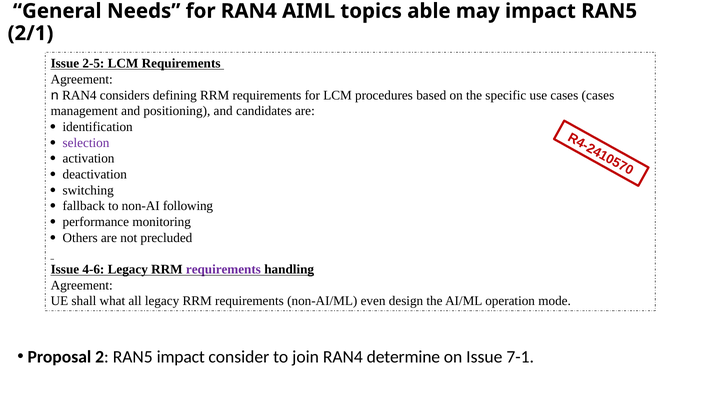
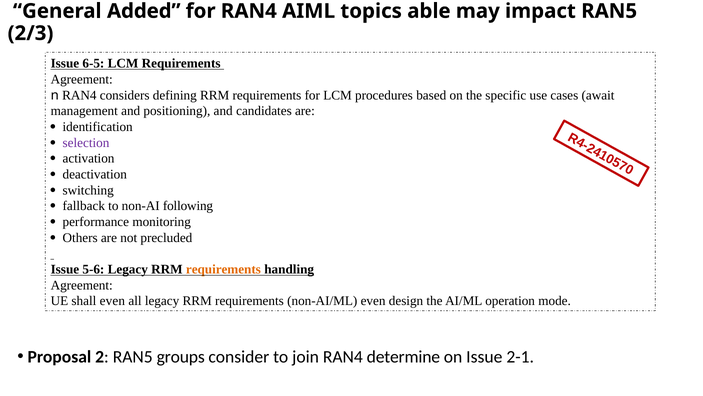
Needs: Needs -> Added (144, 11)
2/1: 2/1 -> 2/3 (31, 33)
2-5: 2-5 -> 6-5 (93, 63)
cases cases: cases -> await (598, 95)
4-6: 4-6 -> 5-6 (93, 269)
requirements colour: purple -> orange (223, 269)
shall what: what -> even (112, 301)
RAN5 impact: impact -> groups (181, 357)
7-1: 7-1 -> 2-1 (520, 357)
